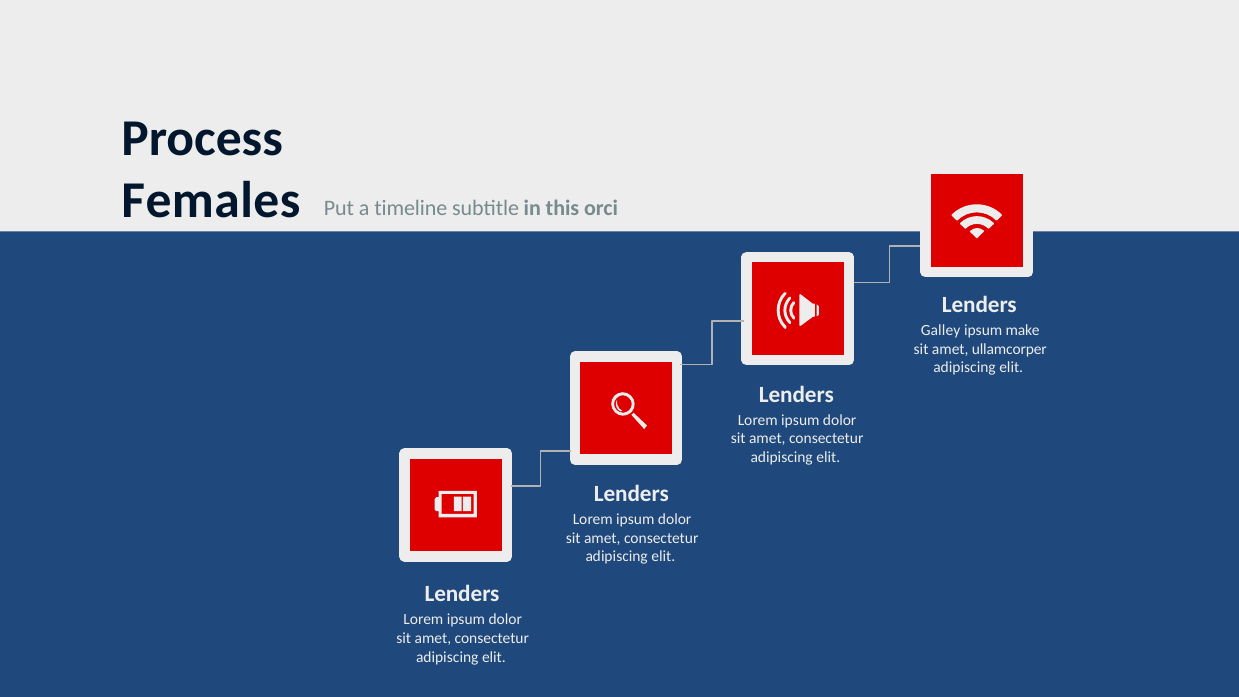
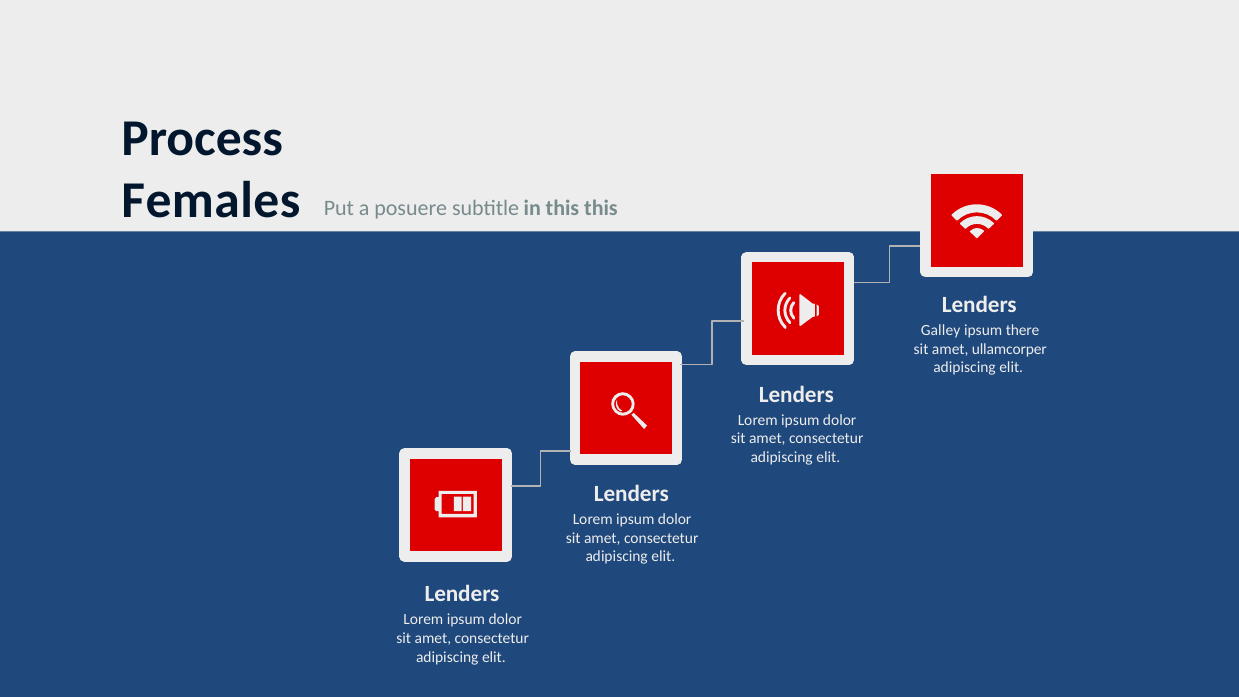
timeline: timeline -> posuere (411, 208)
this orci: orci -> this (601, 208)
make: make -> there (1023, 330)
